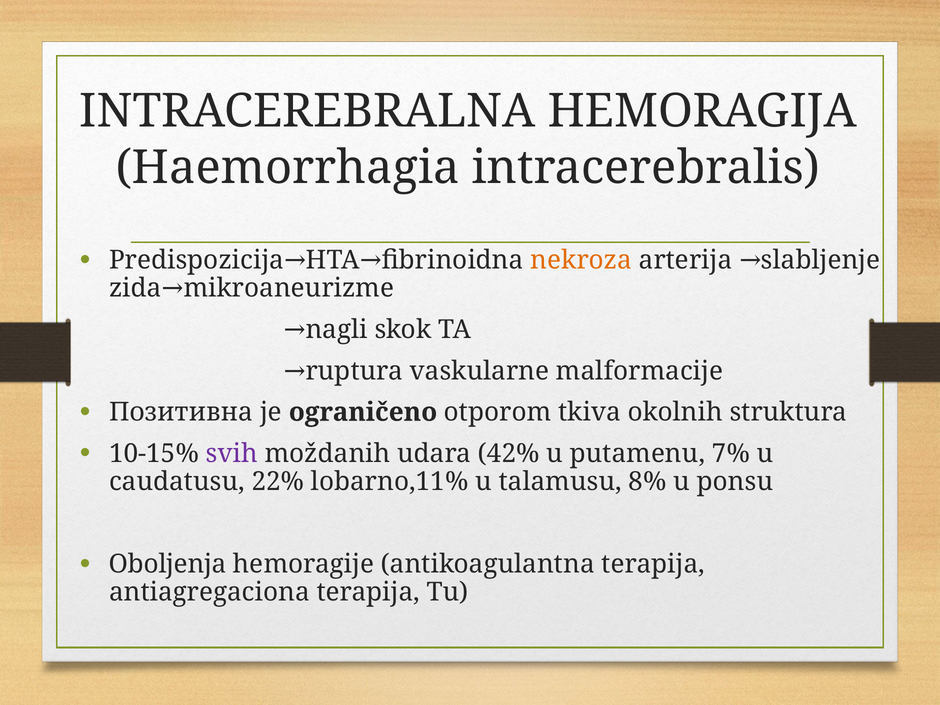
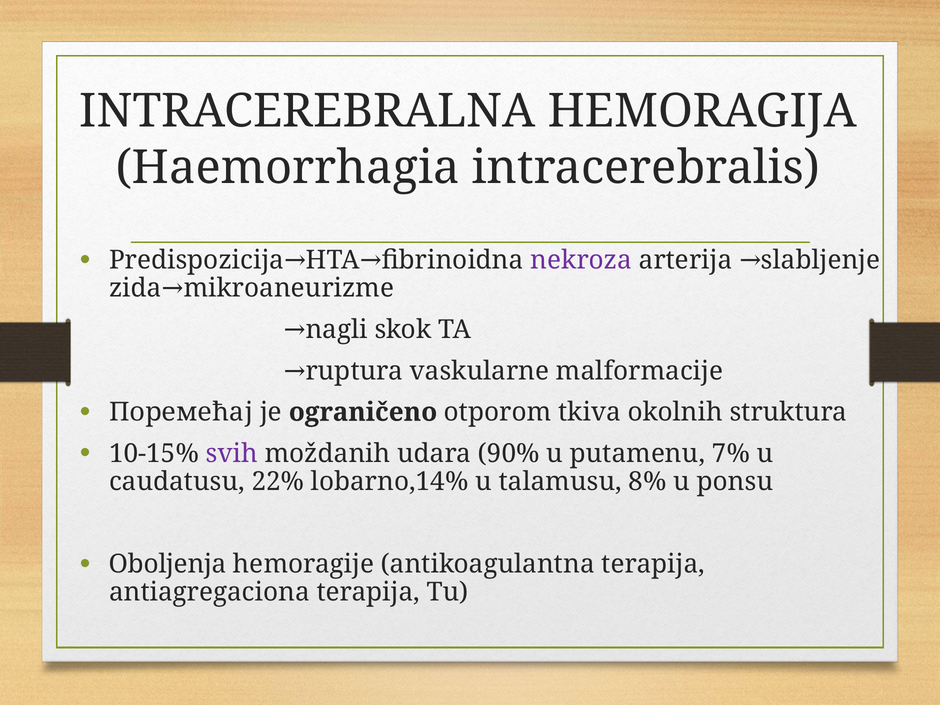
nekroza colour: orange -> purple (581, 260)
Позитивна: Позитивна -> Поремећај (181, 412)
42%: 42% -> 90% (509, 453)
lobarno,11%: lobarno,11% -> lobarno,14% (390, 482)
